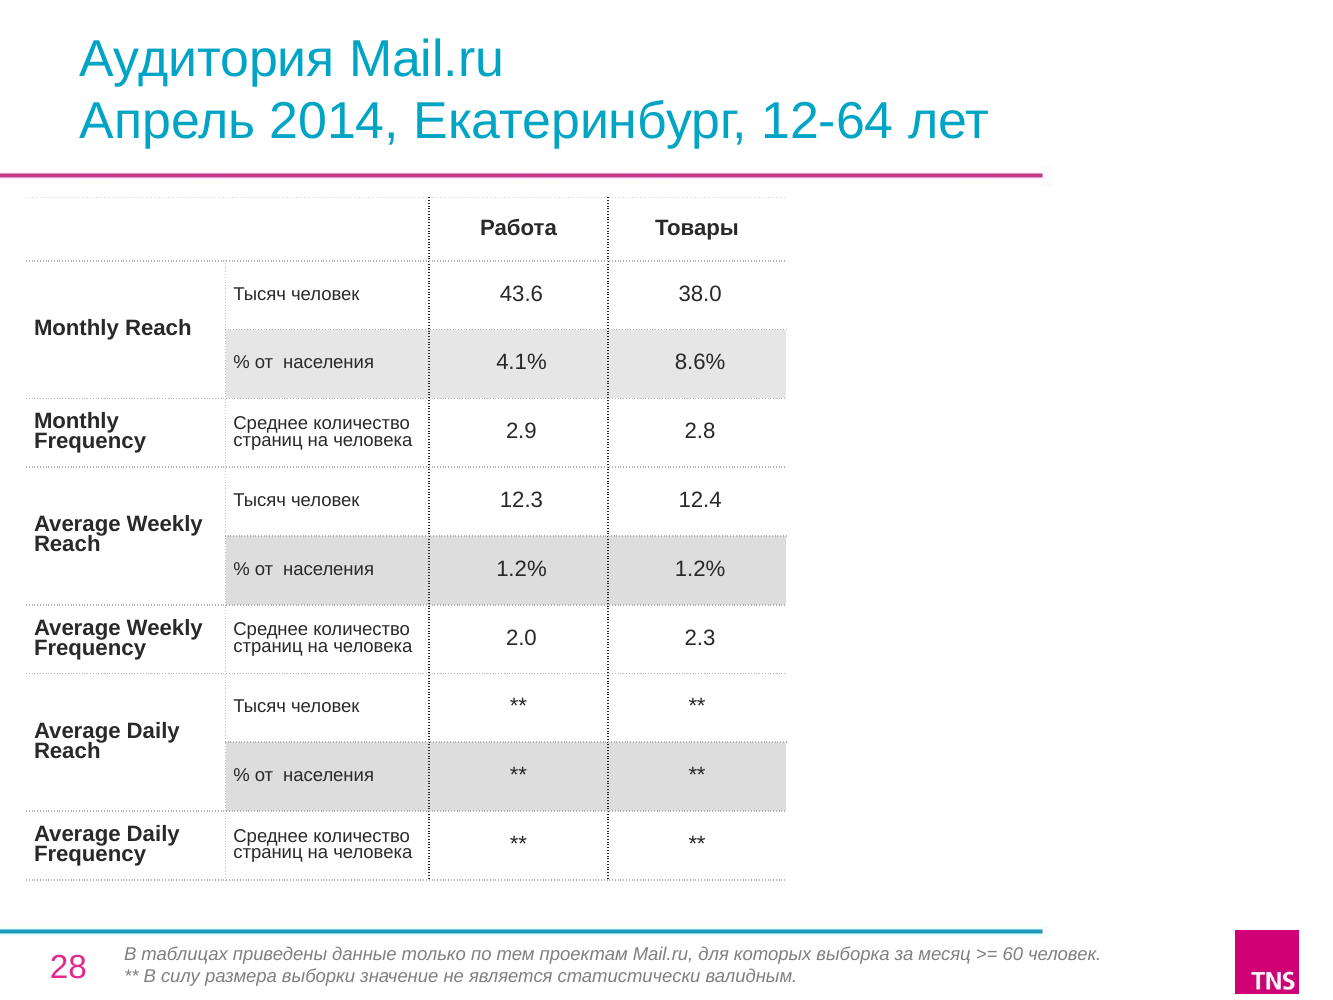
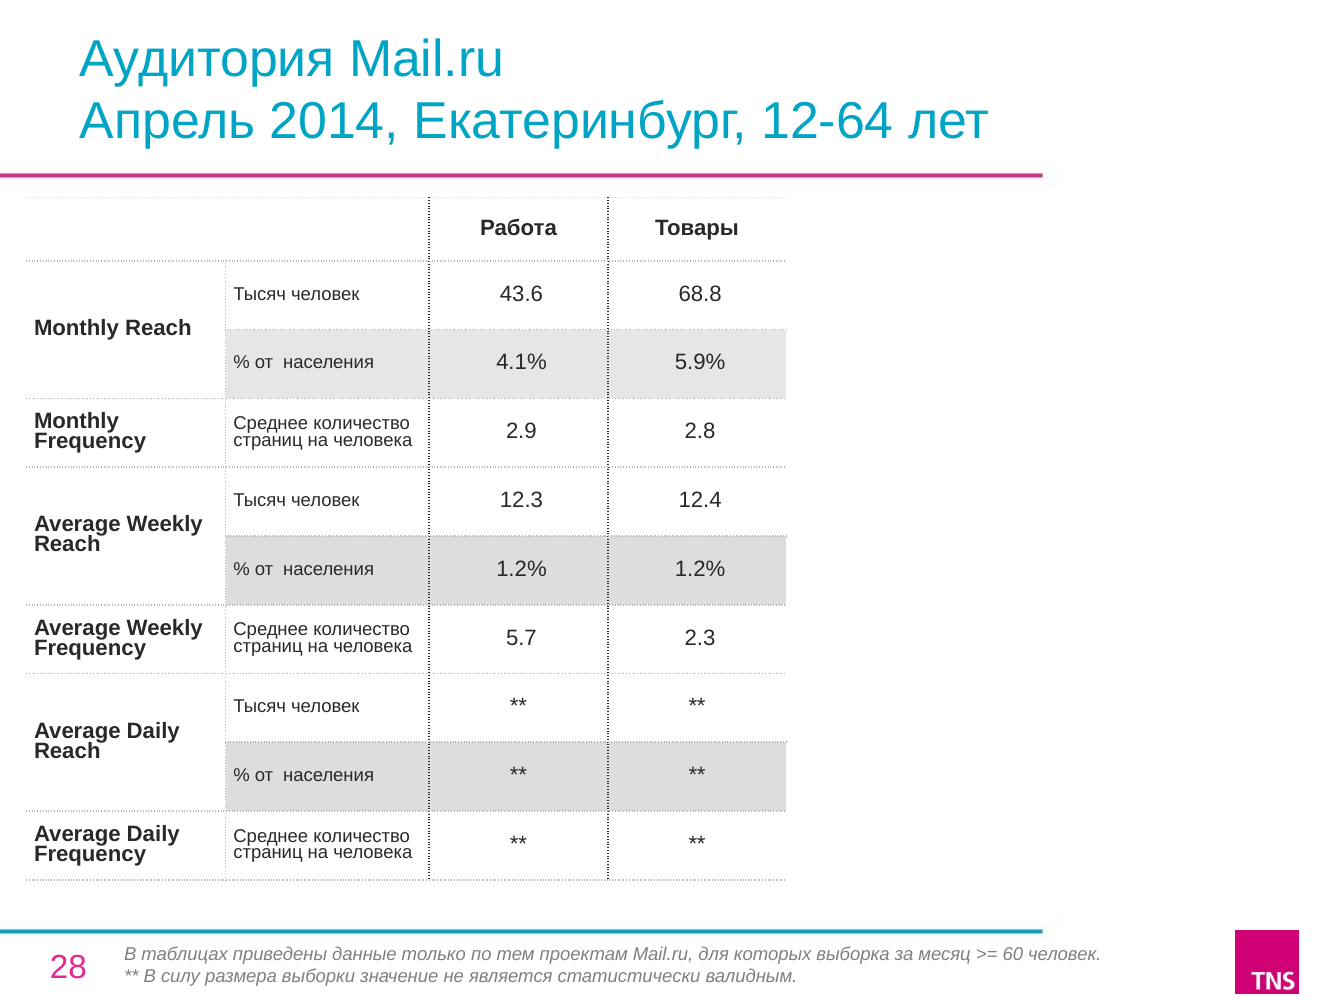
38.0: 38.0 -> 68.8 (700, 294)
8.6%: 8.6% -> 5.9% (700, 363)
2.0: 2.0 -> 5.7 (521, 638)
